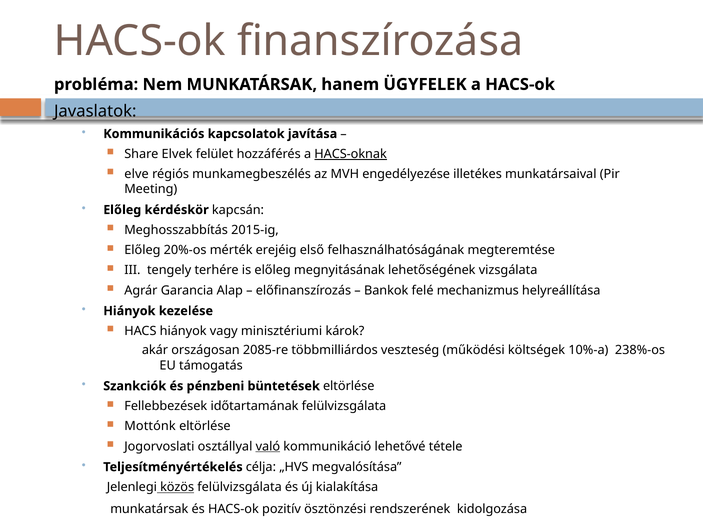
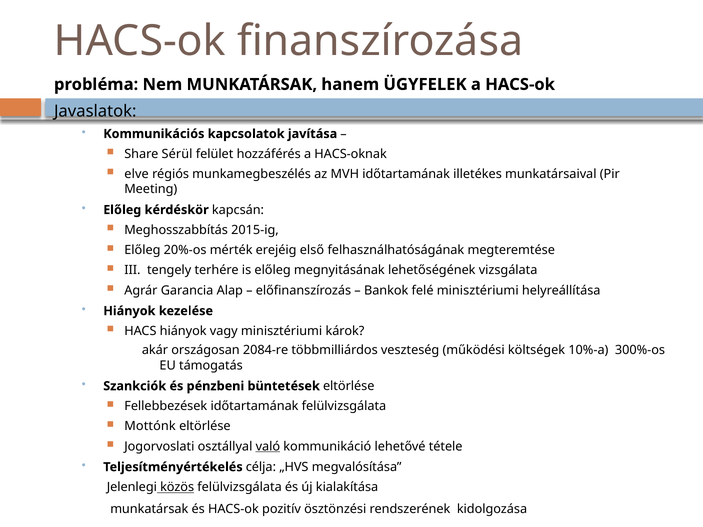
Elvek: Elvek -> Sérül (177, 154)
HACS-oknak underline: present -> none (351, 154)
MVH engedélyezése: engedélyezése -> időtartamának (406, 174)
felé mechanizmus: mechanizmus -> minisztériumi (478, 290)
2085-re: 2085-re -> 2084-re (266, 350)
238%-os: 238%-os -> 300%-os (640, 350)
